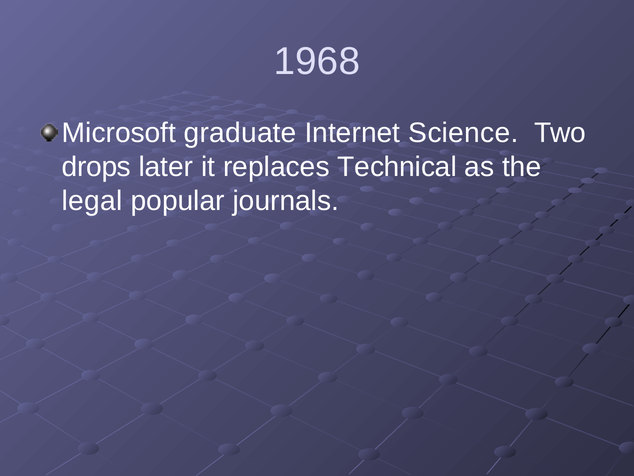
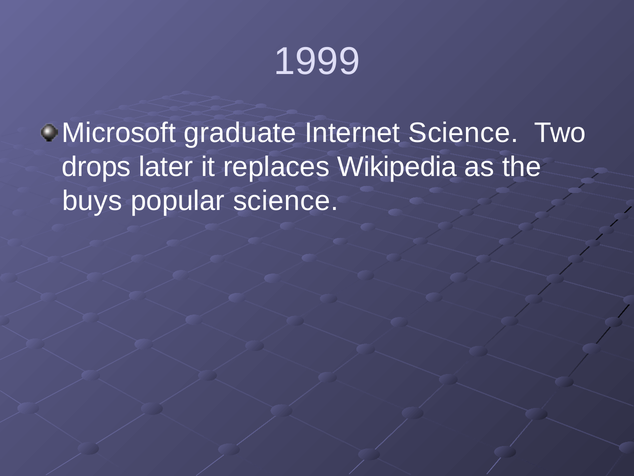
1968: 1968 -> 1999 (317, 61)
Technical: Technical -> Wikipedia (397, 167)
legal: legal -> buys (92, 201)
popular journals: journals -> science (286, 201)
